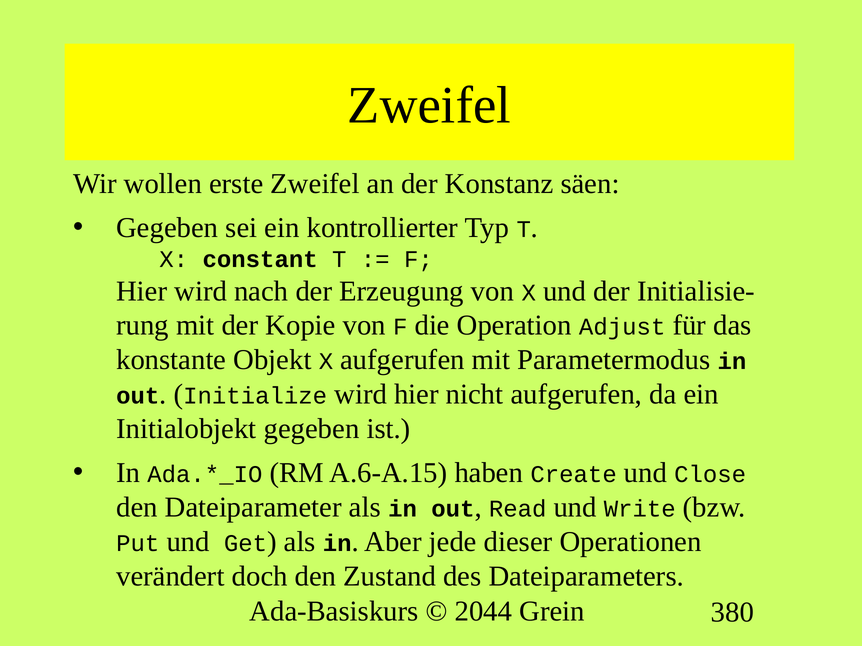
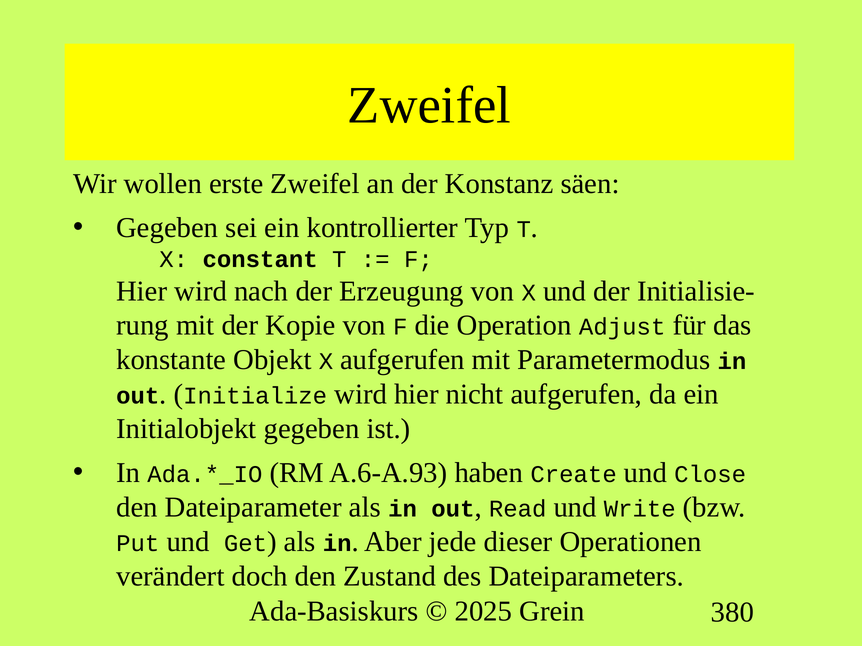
A.6-A.15: A.6-A.15 -> A.6-A.93 (388, 473)
2044: 2044 -> 2025 (483, 612)
